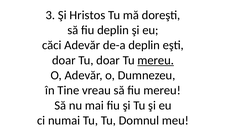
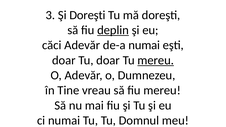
Şi Hristos: Hristos -> Doreşti (87, 15)
deplin underline: none -> present (113, 30)
de-a deplin: deplin -> numai (144, 45)
